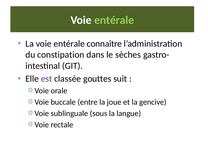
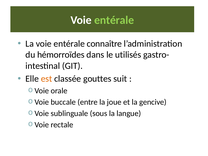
constipation: constipation -> hémorroïdes (61, 55)
sèches: sèches -> utilisés (128, 55)
est colour: purple -> orange (47, 79)
